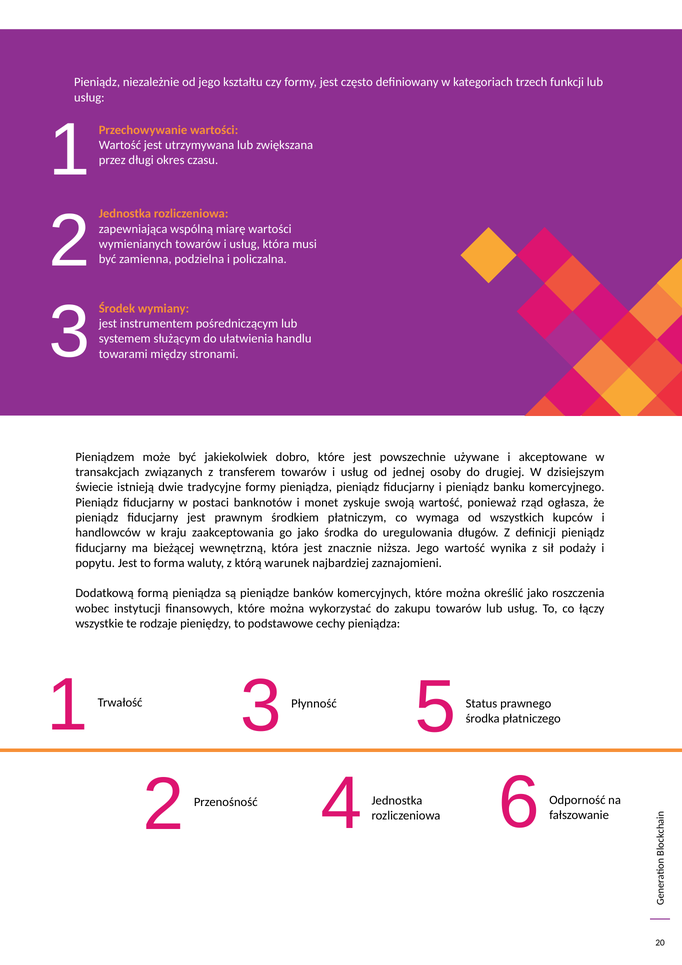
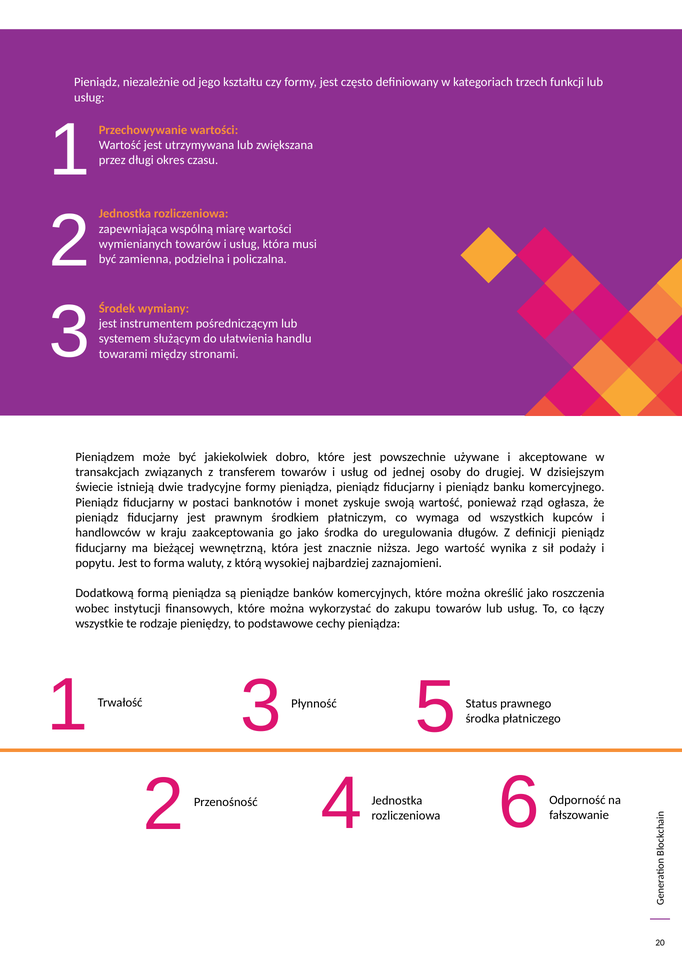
warunek: warunek -> wysokiej (287, 563)
